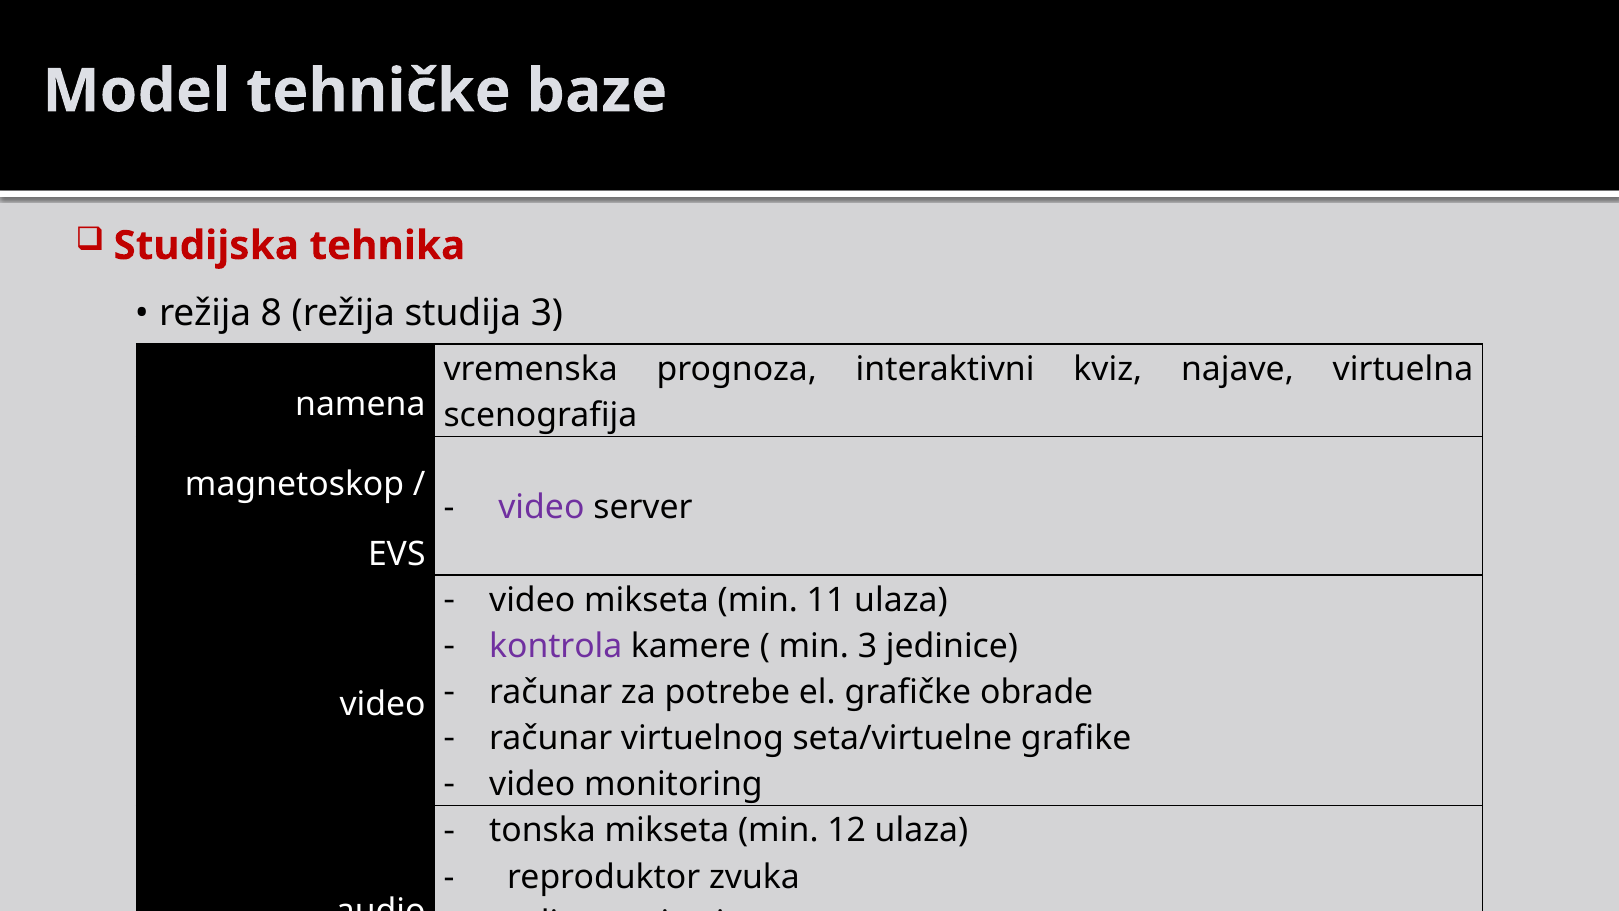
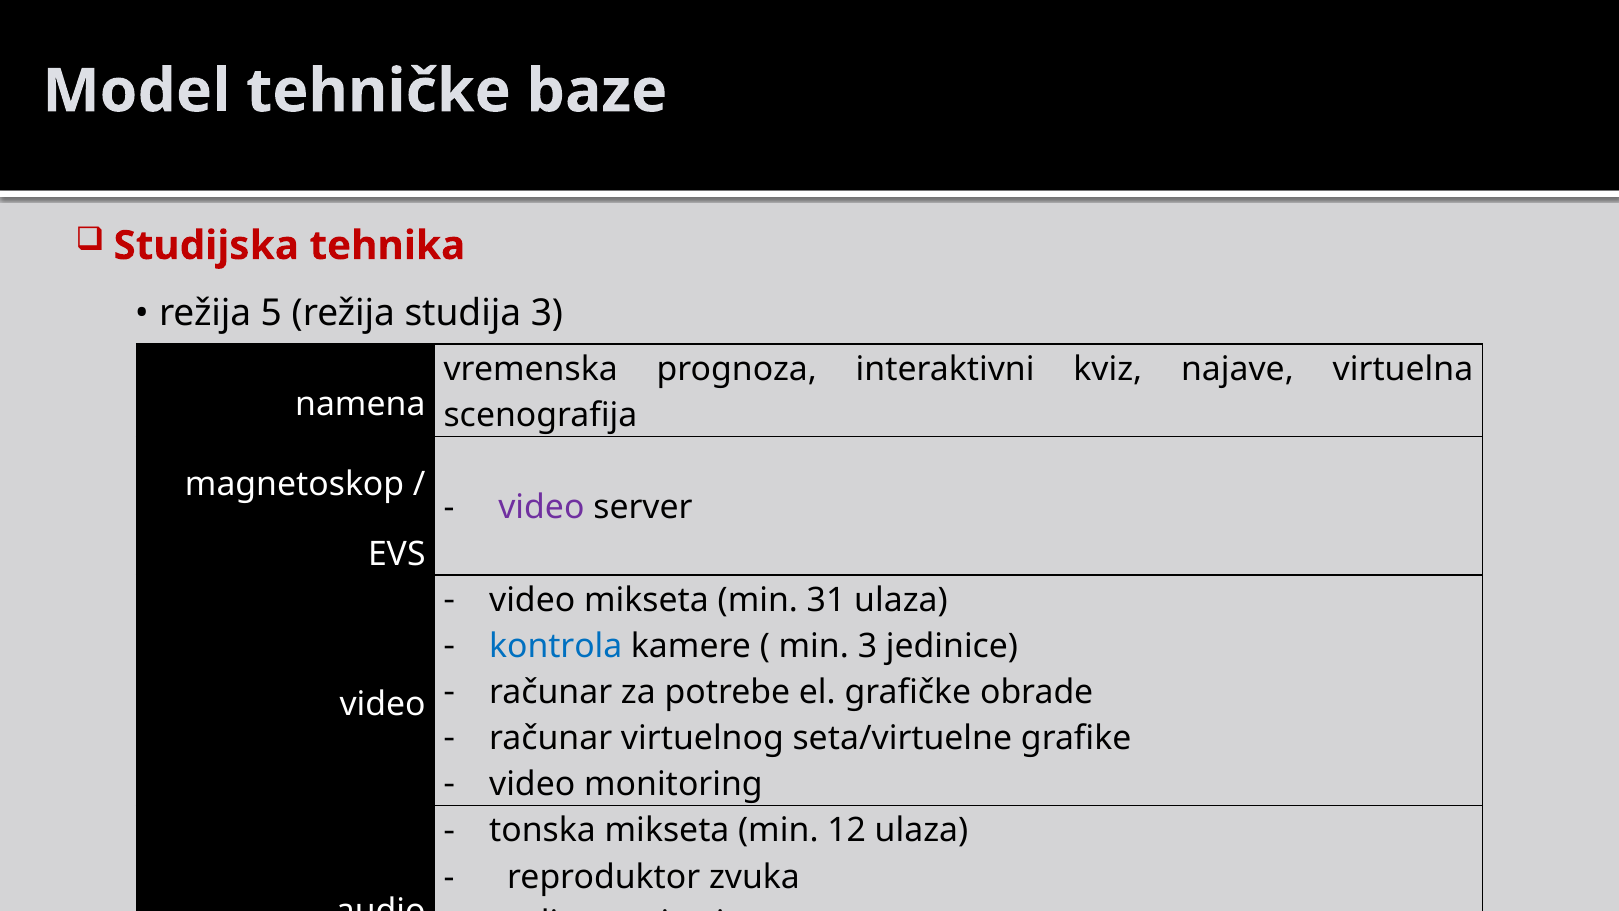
8: 8 -> 5 (271, 313)
11: 11 -> 31 (826, 600)
kontrola colour: purple -> blue (556, 646)
